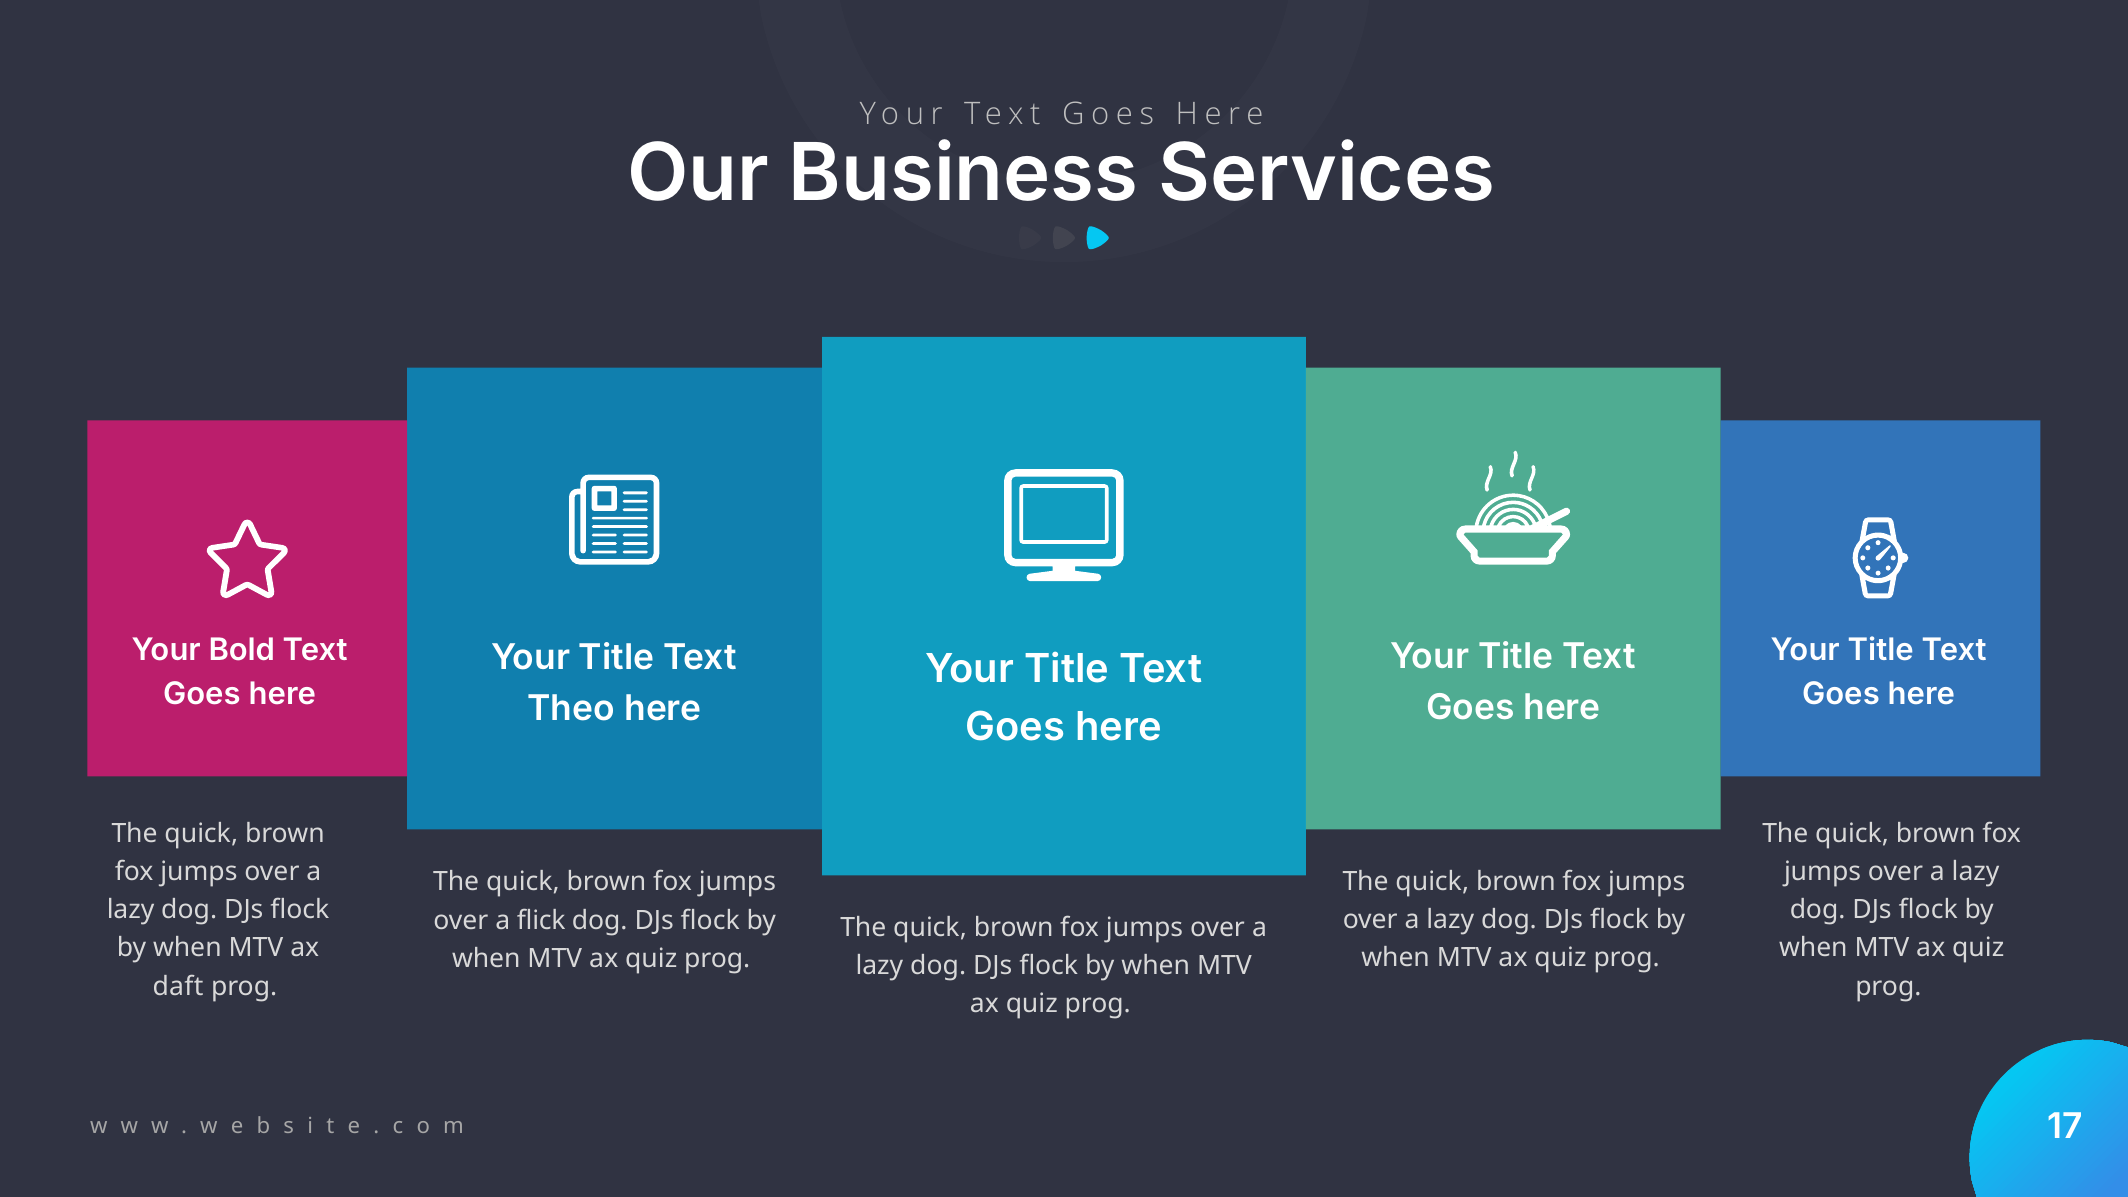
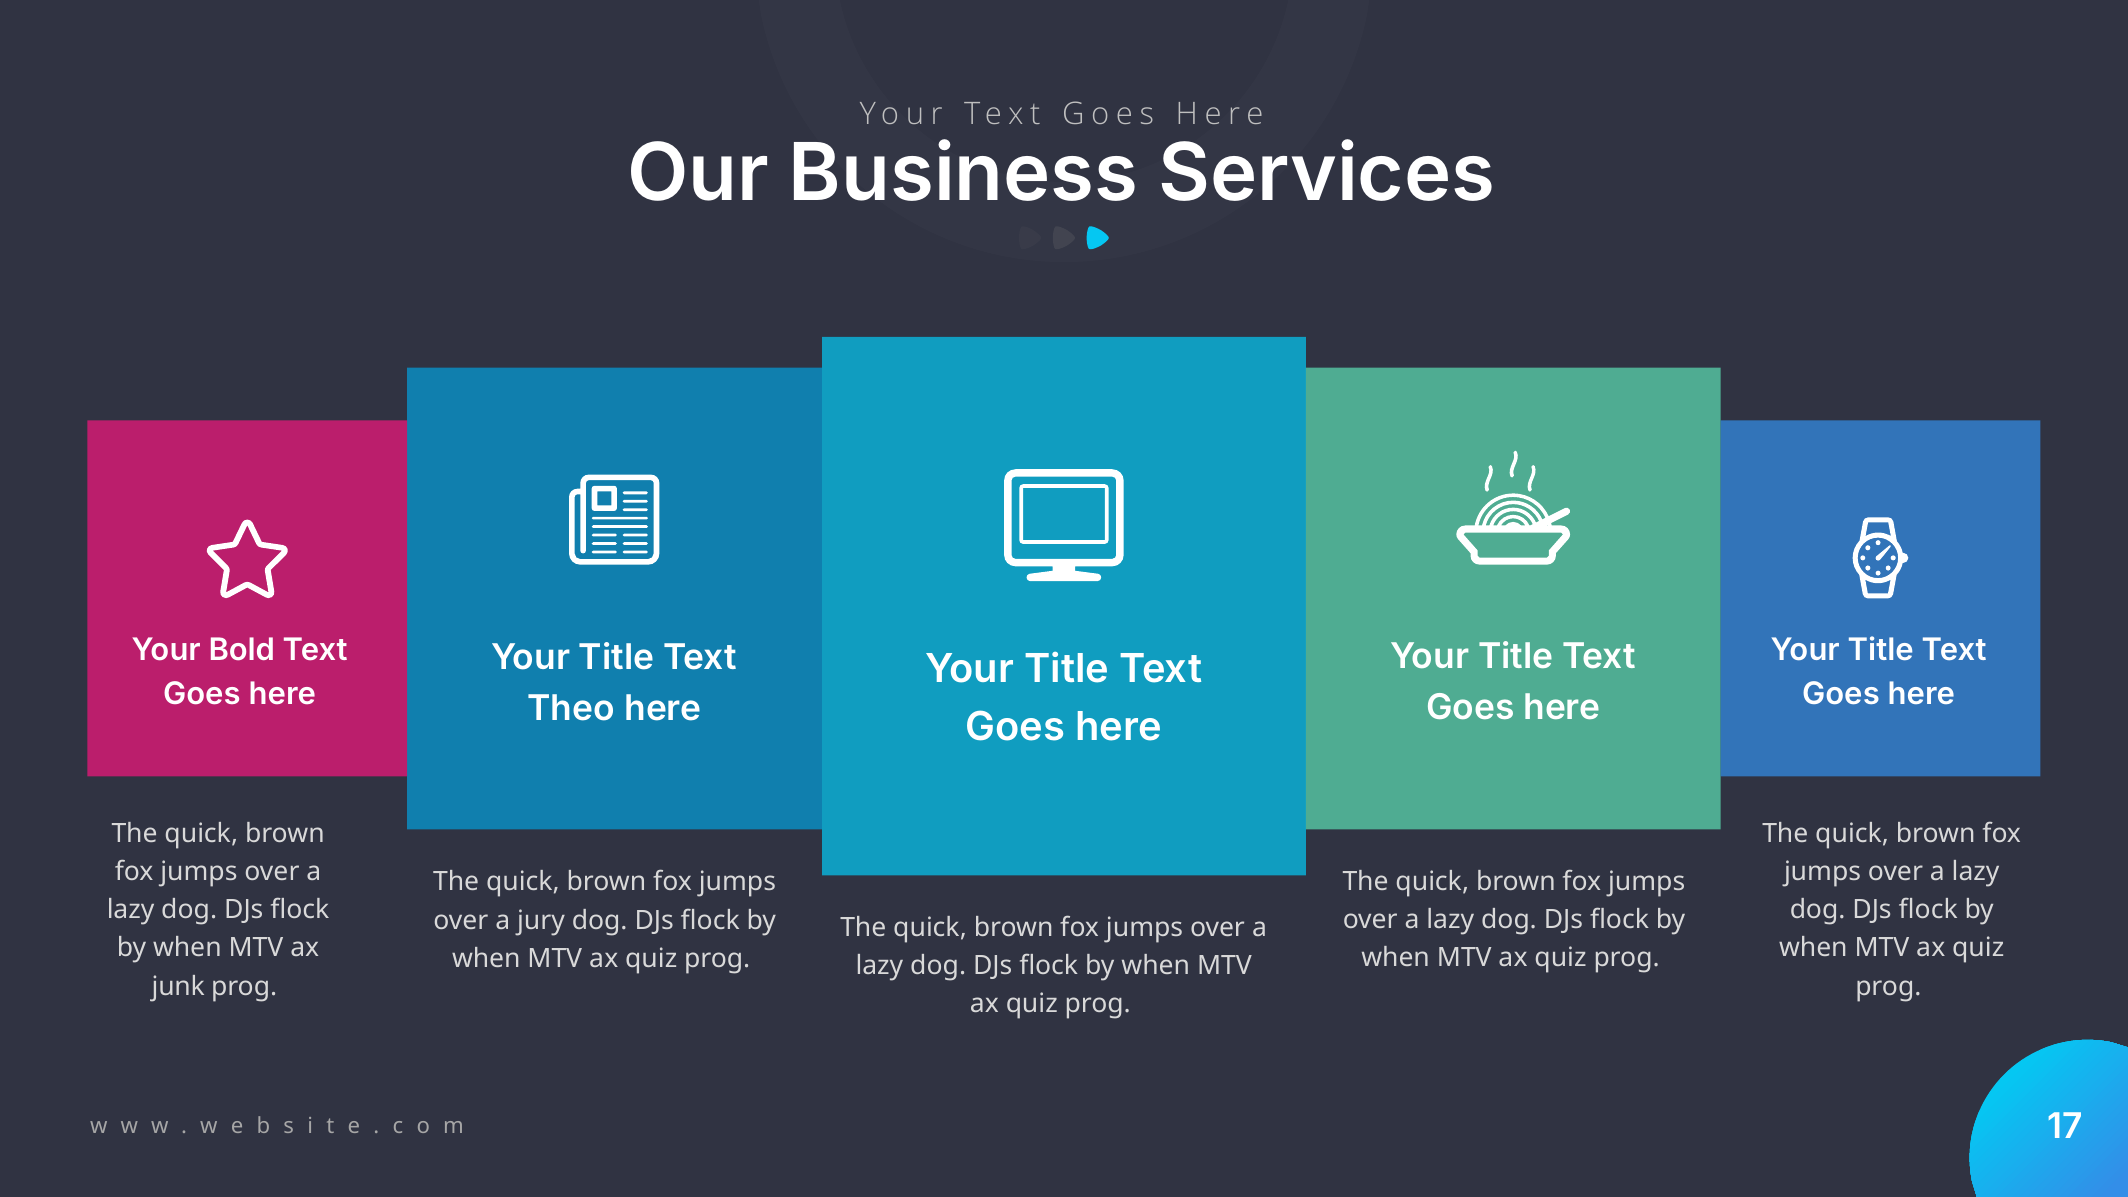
flick: flick -> jury (541, 920)
daft: daft -> junk (178, 986)
